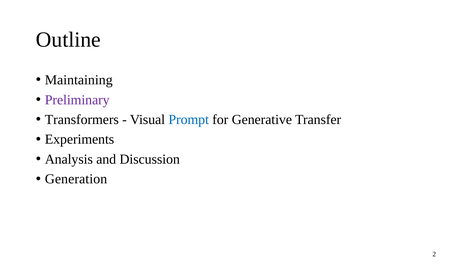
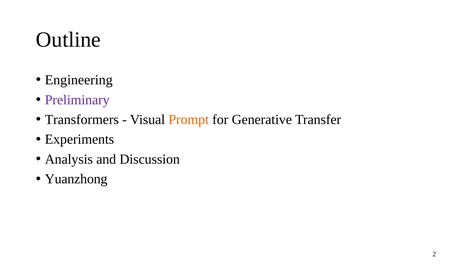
Maintaining: Maintaining -> Engineering (79, 80)
Prompt colour: blue -> orange (189, 119)
Generation: Generation -> Yuanzhong (76, 179)
